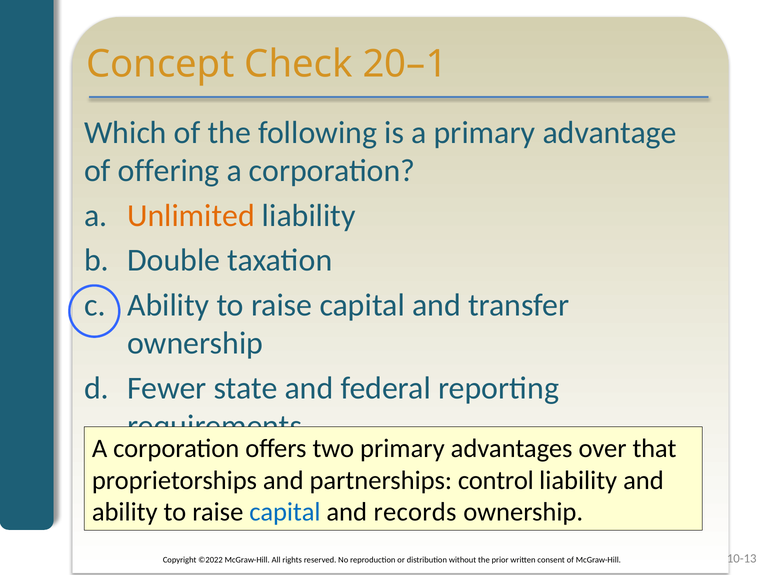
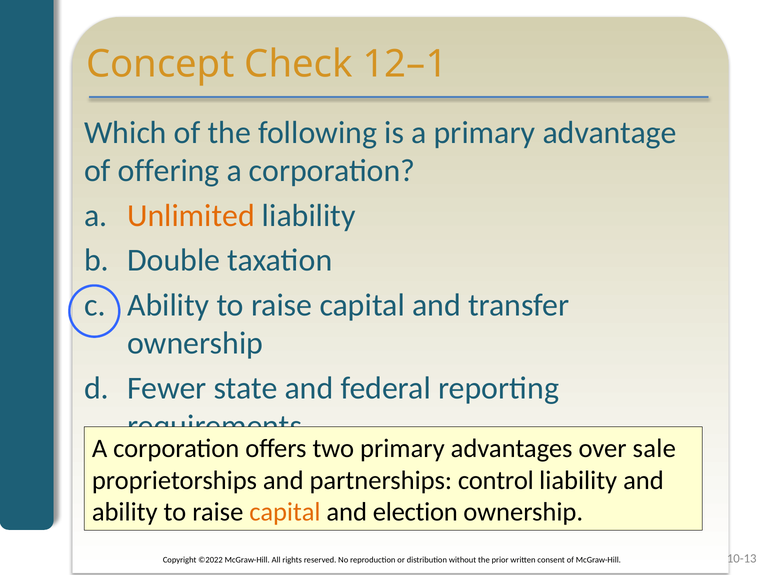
20–1: 20–1 -> 12–1 (405, 64)
that: that -> sale (654, 448)
capital colour: blue -> orange (285, 512)
records: records -> election (415, 512)
